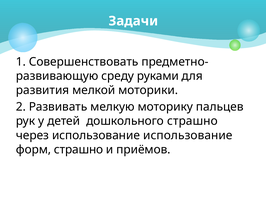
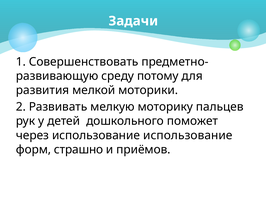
руками: руками -> потому (158, 76)
дошкольного страшно: страшно -> поможет (192, 121)
